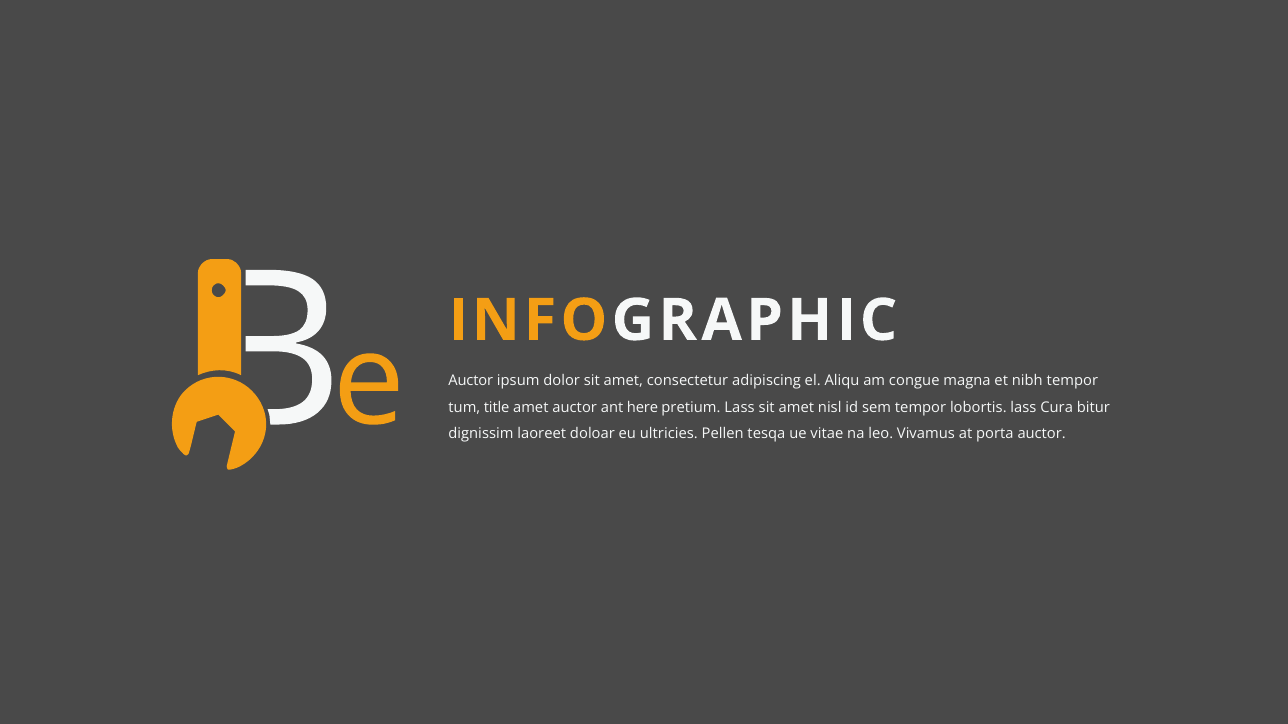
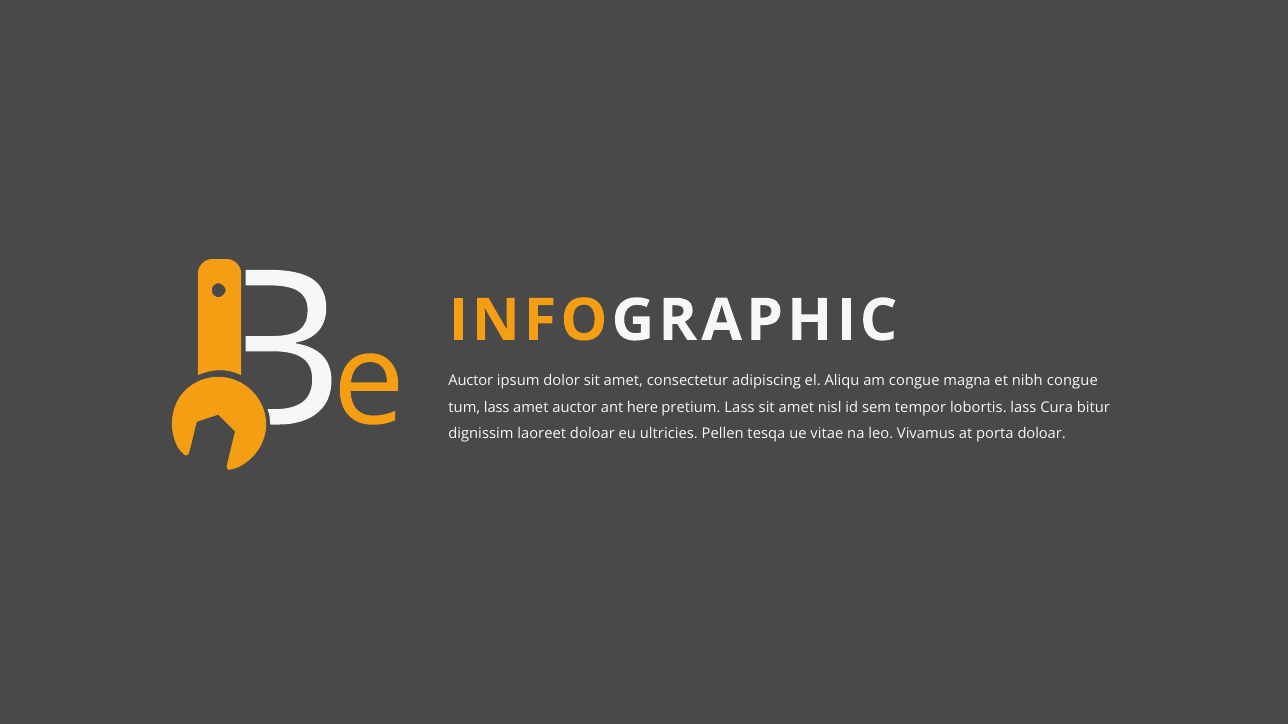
nibh tempor: tempor -> congue (1072, 381)
tum title: title -> lass (497, 408)
porta auctor: auctor -> doloar (1042, 434)
